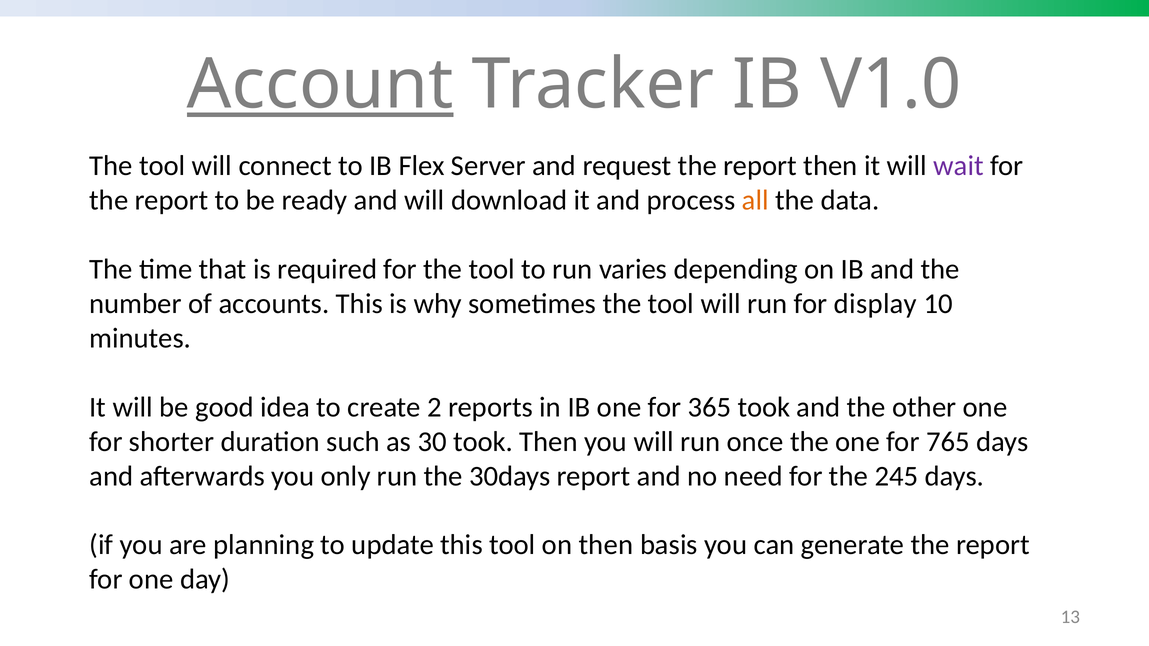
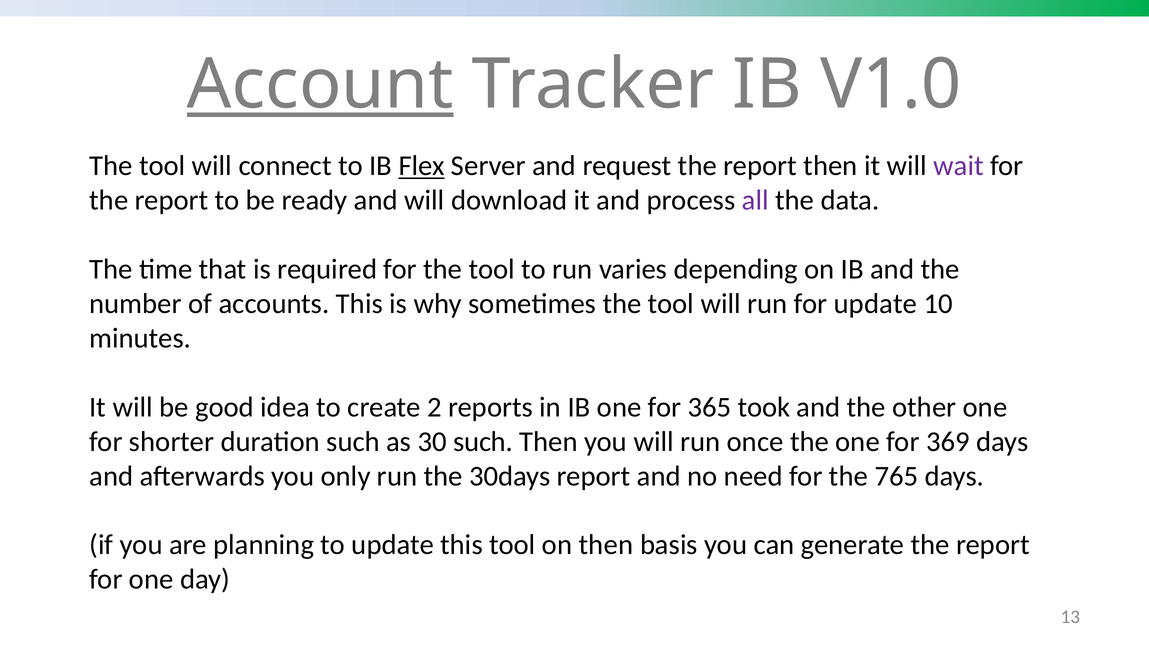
Flex underline: none -> present (422, 166)
all colour: orange -> purple (755, 201)
for display: display -> update (876, 304)
30 took: took -> such (483, 442)
765: 765 -> 369 (948, 442)
245: 245 -> 765 (896, 476)
